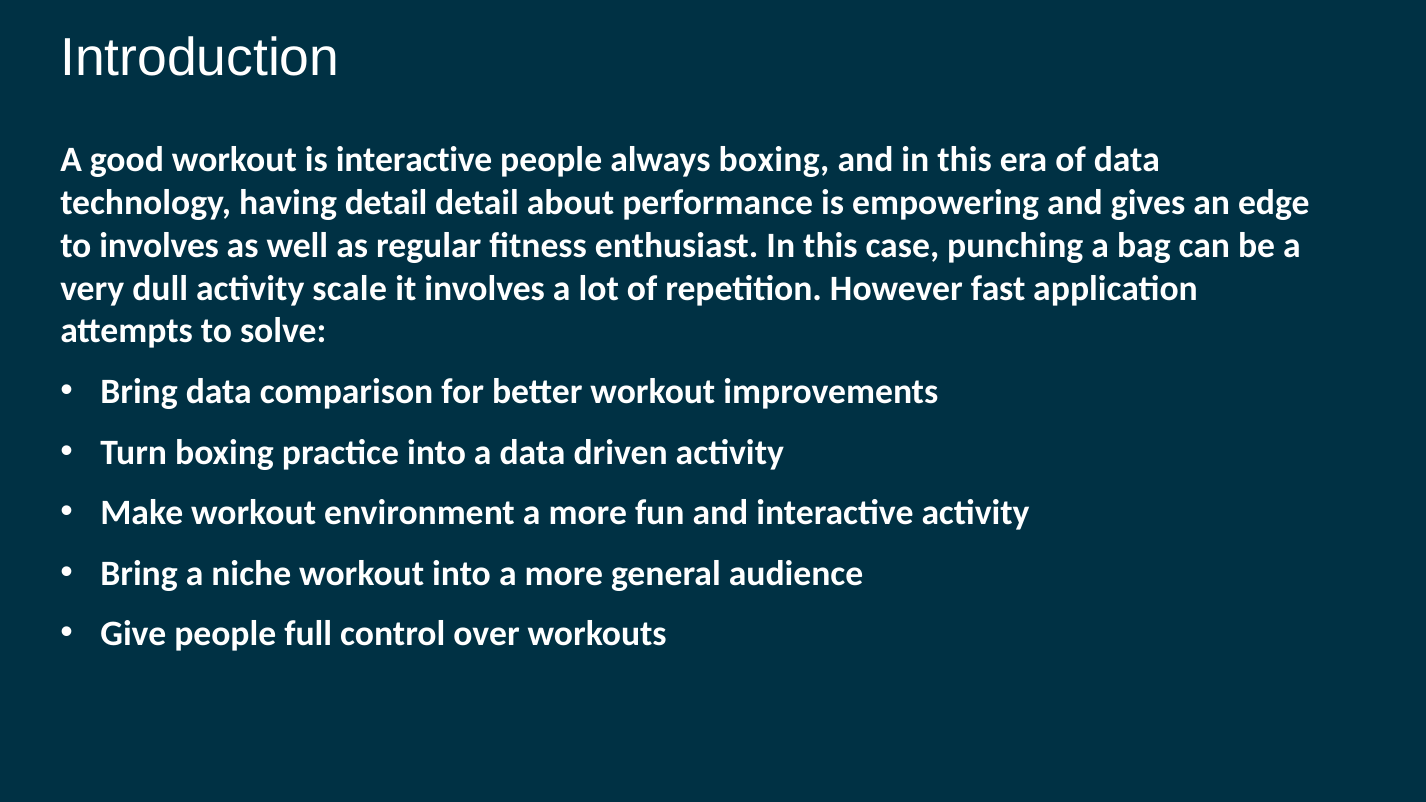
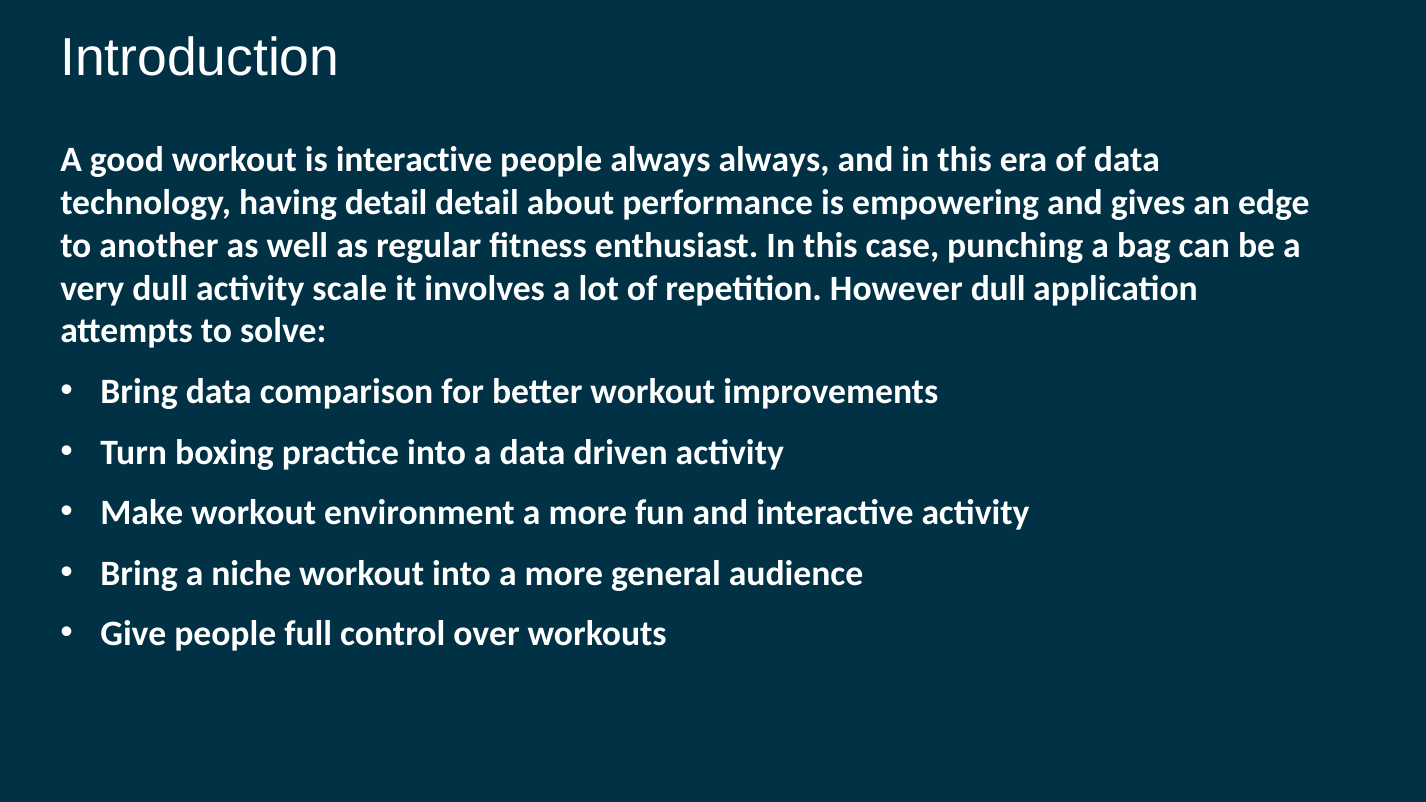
always boxing: boxing -> always (774, 160)
to involves: involves -> another (159, 246)
However fast: fast -> dull (998, 288)
